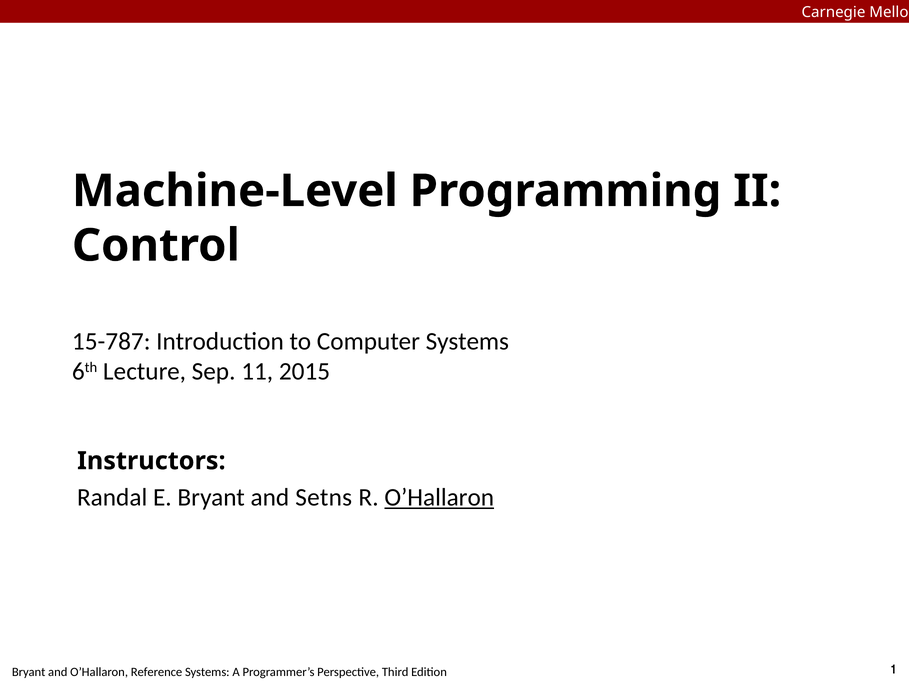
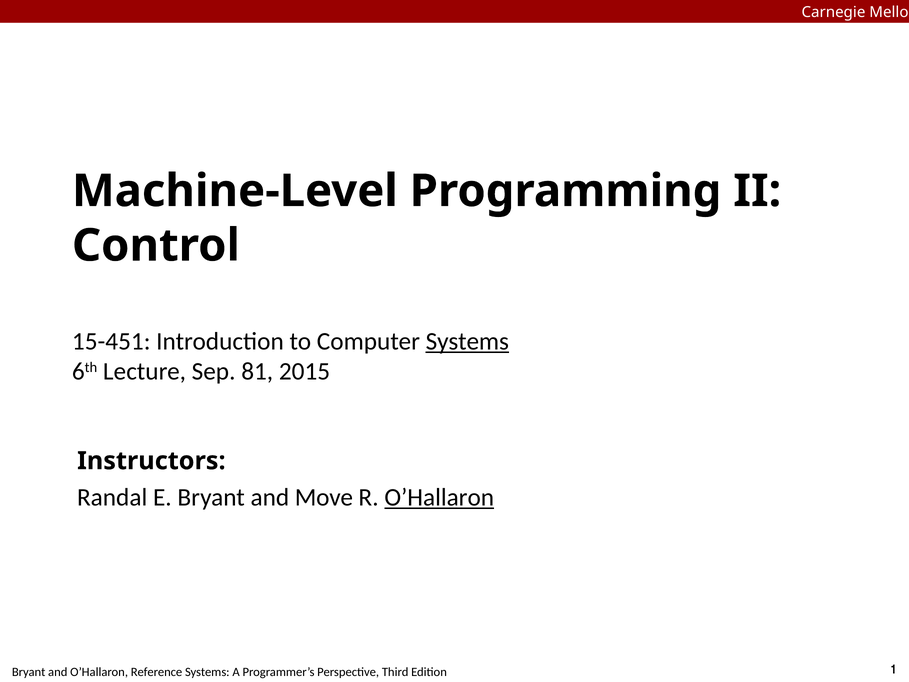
15-787: 15-787 -> 15-451 (111, 341)
Systems underline: none -> present (467, 341)
11: 11 -> 81 (257, 371)
Setns: Setns -> Move (324, 497)
